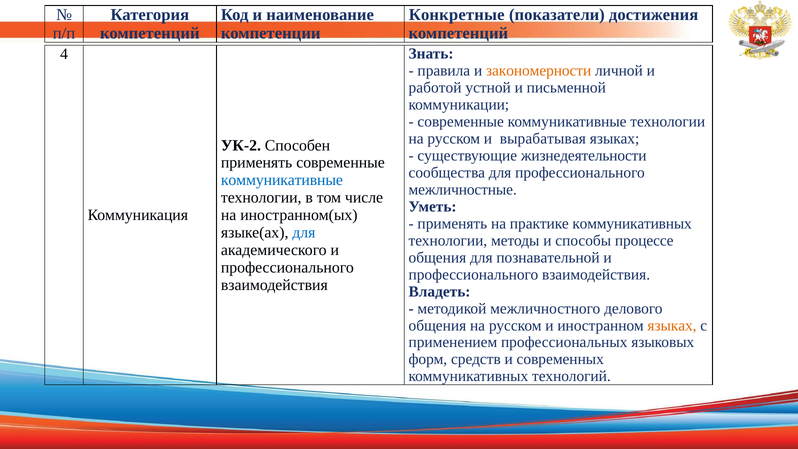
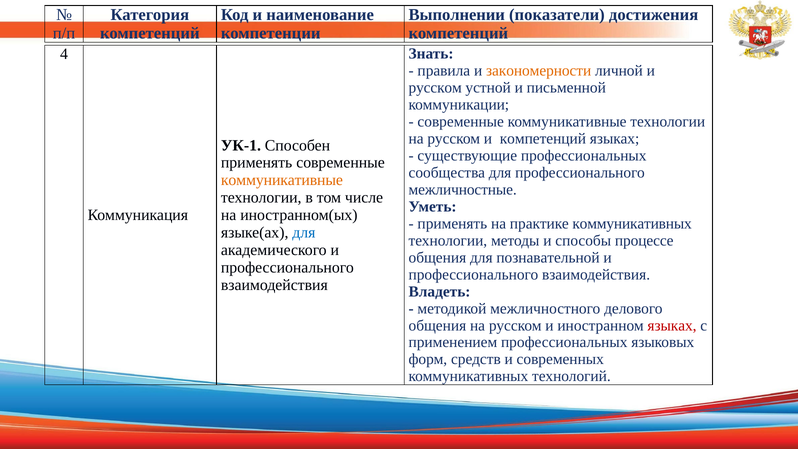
Конкретные: Конкретные -> Выполнении (457, 15)
работой: работой -> русском (435, 88)
и вырабатывая: вырабатывая -> компетенций (543, 139)
УК-2: УК-2 -> УК-1 (241, 145)
существующие жизнедеятельности: жизнедеятельности -> профессиональных (584, 156)
коммуникативные colour: blue -> orange (282, 180)
языках colour: orange -> red (672, 325)
